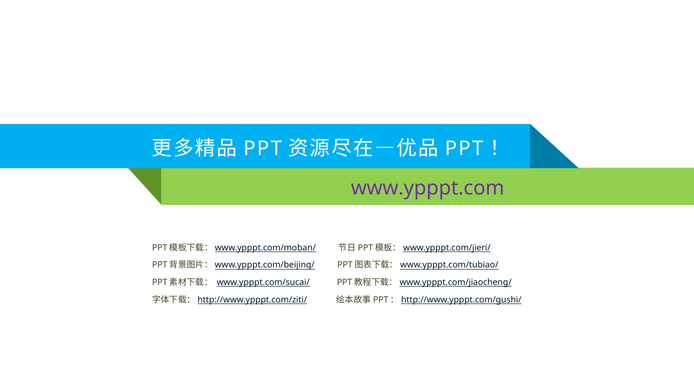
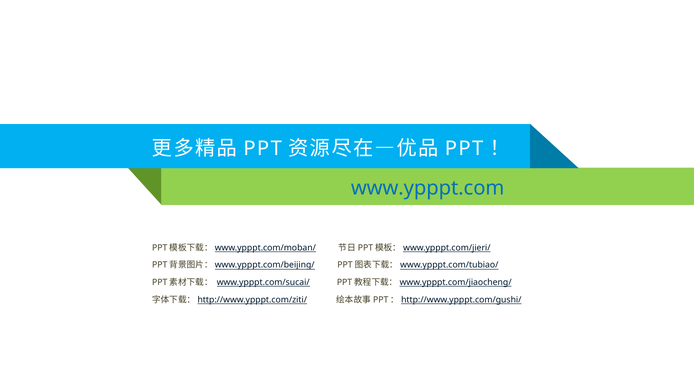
www.ypppt.com colour: purple -> blue (428, 188)
